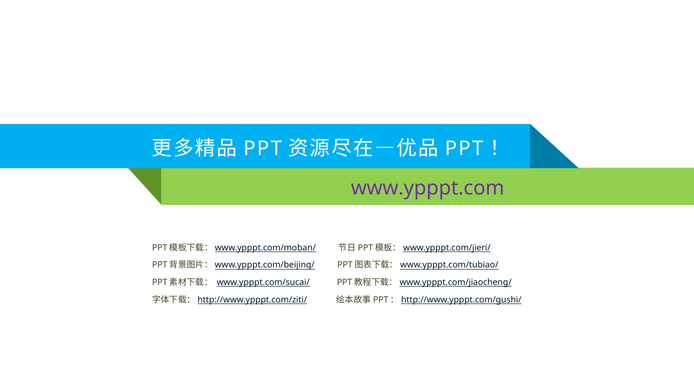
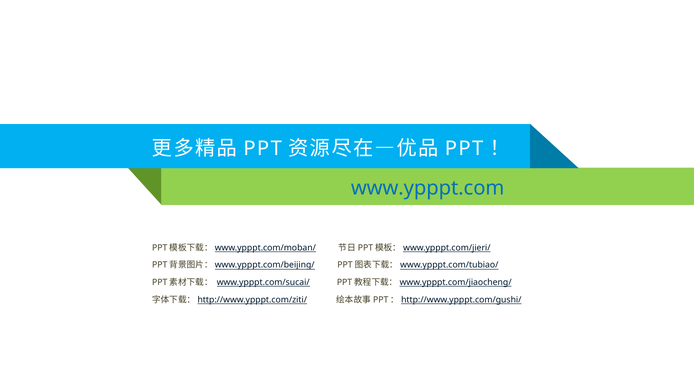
www.ypppt.com colour: purple -> blue (428, 188)
